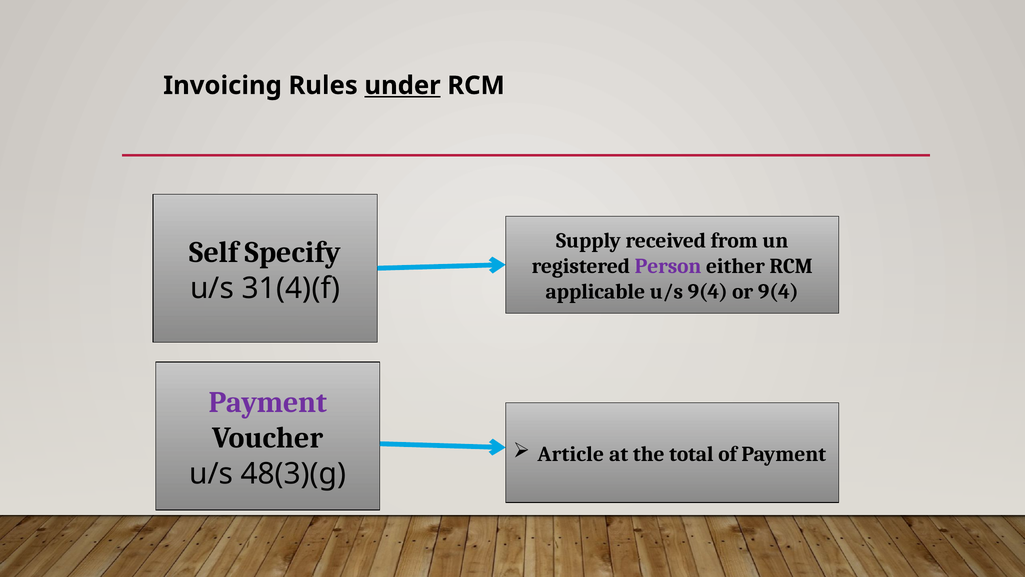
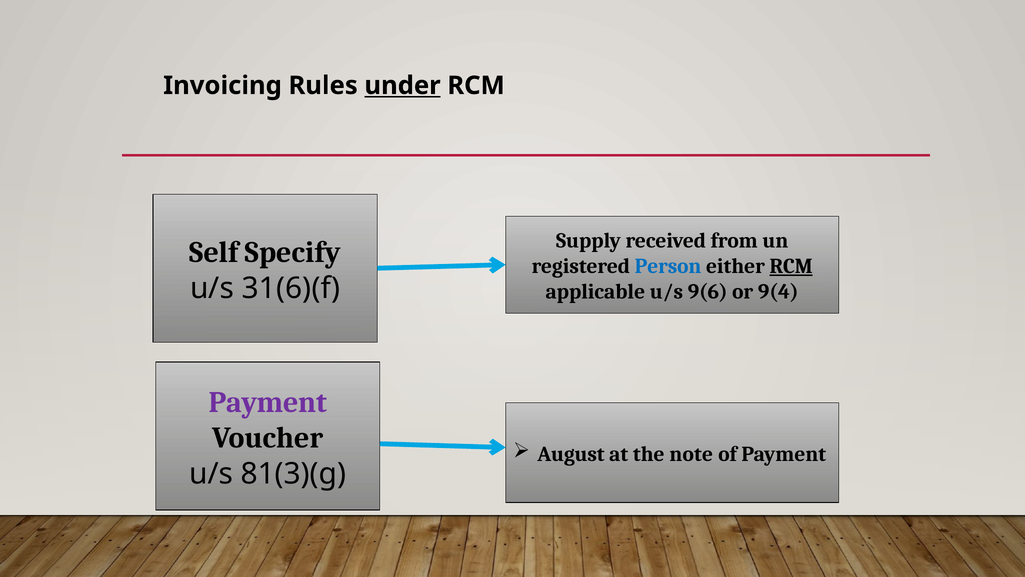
Person colour: purple -> blue (668, 266)
RCM underline: none -> present (791, 266)
31(4)(f: 31(4)(f -> 31(6)(f (291, 288)
u/s 9(4: 9(4 -> 9(6 (708, 292)
Article: Article -> August (571, 454)
total: total -> note (691, 454)
48(3)(g: 48(3)(g -> 81(3)(g (293, 474)
